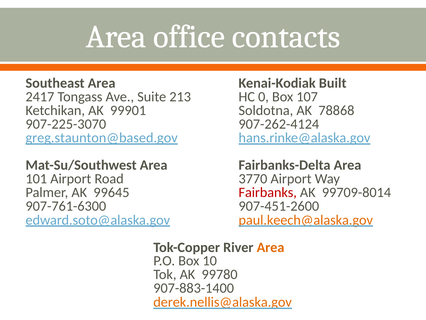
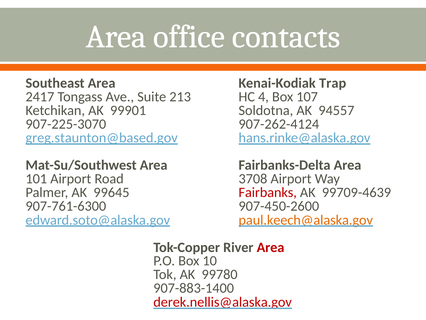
Built: Built -> Trap (333, 83)
0: 0 -> 4 (263, 97)
78868: 78868 -> 94557 (336, 110)
3770: 3770 -> 3708 (253, 179)
99709-8014: 99709-8014 -> 99709-4639 (357, 192)
907-451-2600: 907-451-2600 -> 907-450-2600 (279, 206)
Area colour: orange -> red (271, 247)
derek.nellis@alaska.gov colour: orange -> red (223, 302)
